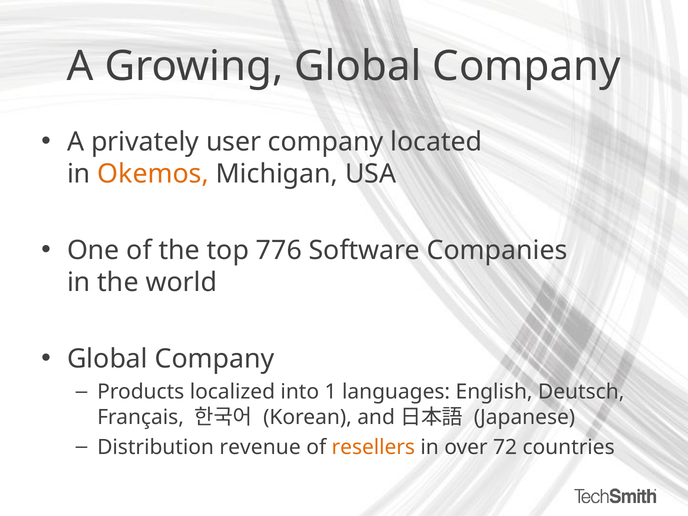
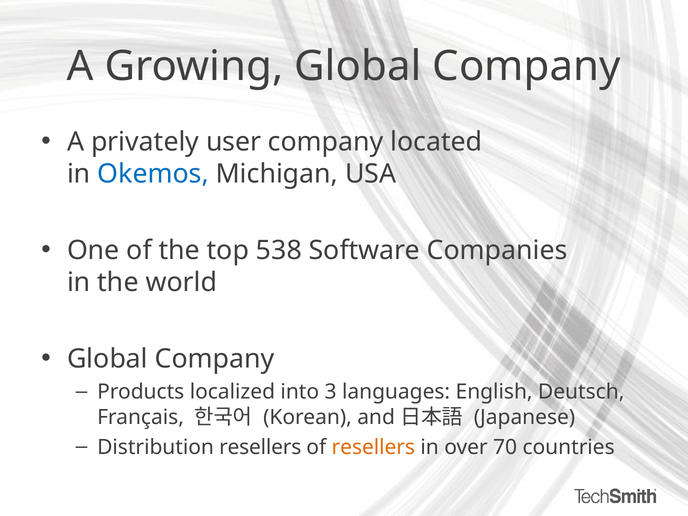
Okemos colour: orange -> blue (153, 174)
776: 776 -> 538 (279, 250)
1: 1 -> 3 (331, 392)
Distribution revenue: revenue -> resellers (260, 447)
72: 72 -> 70 (505, 447)
